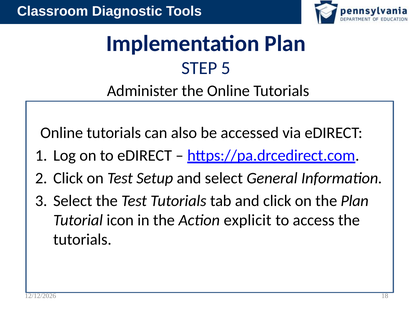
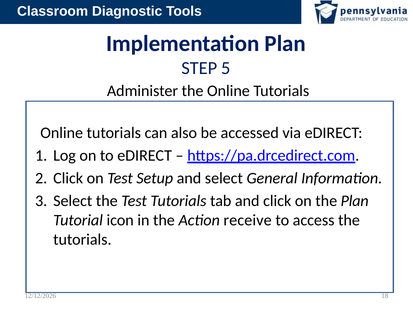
explicit: explicit -> receive (248, 220)
